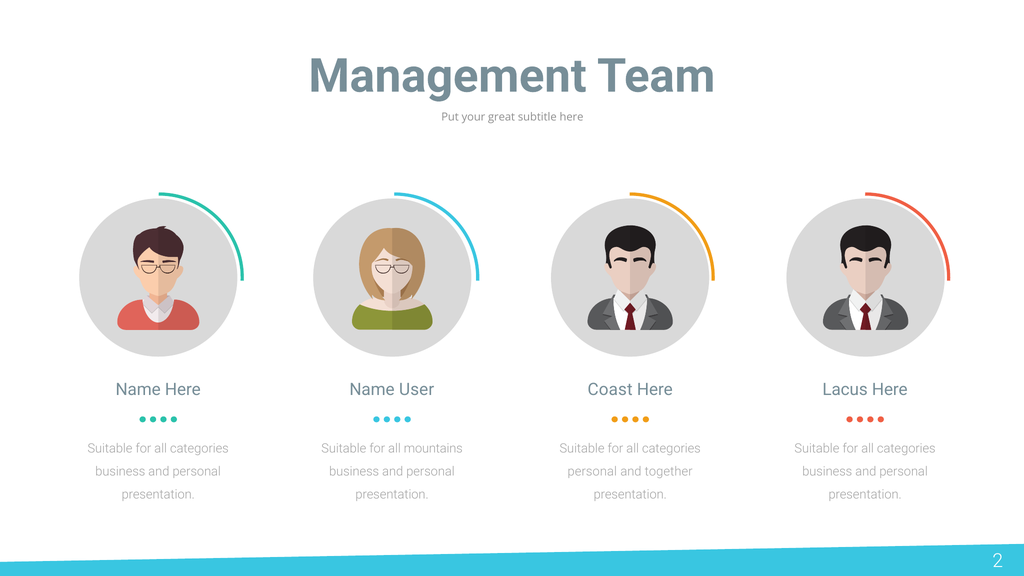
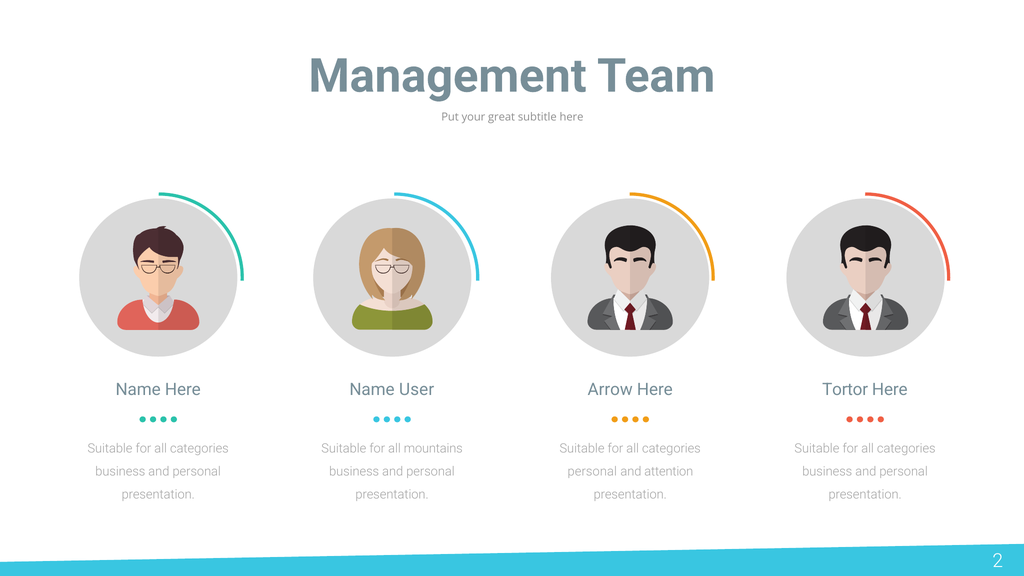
Coast: Coast -> Arrow (610, 390)
Lacus: Lacus -> Tortor (845, 390)
together: together -> attention (669, 471)
